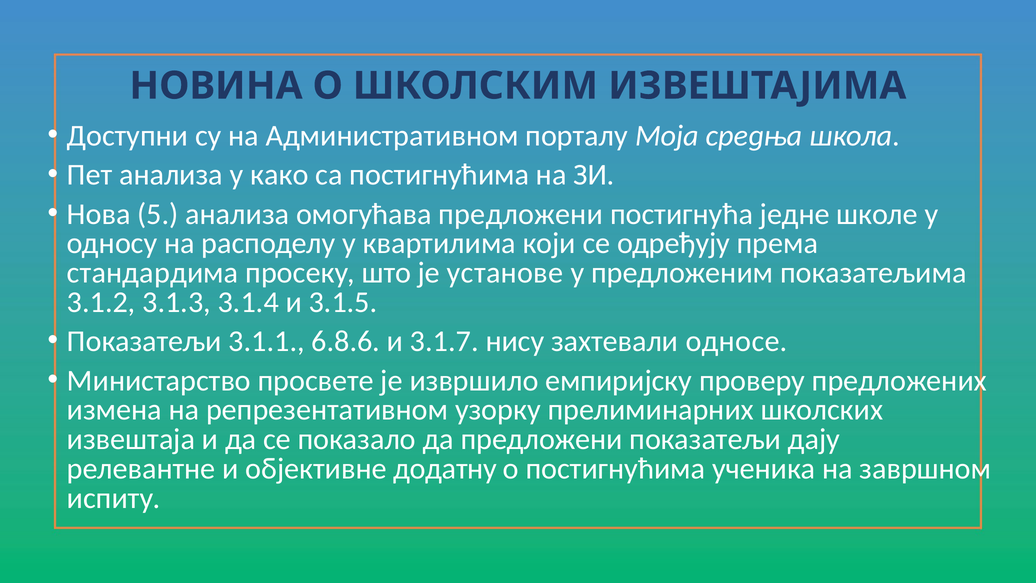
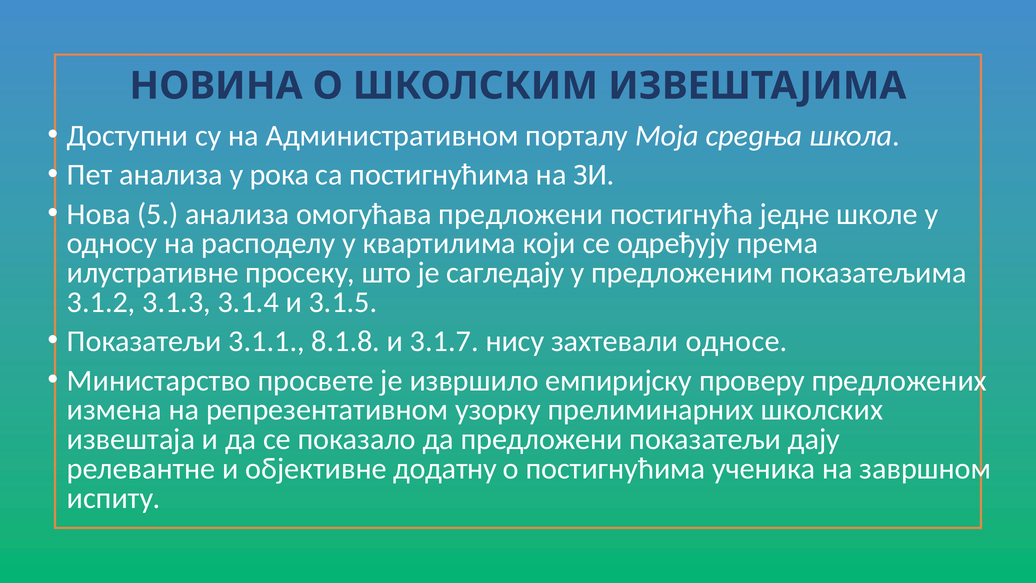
како: како -> рока (280, 175)
стандардима: стандардима -> илустративне (153, 273)
установe: установe -> сагледају (505, 273)
6.8.6: 6.8.6 -> 8.1.8 (346, 341)
